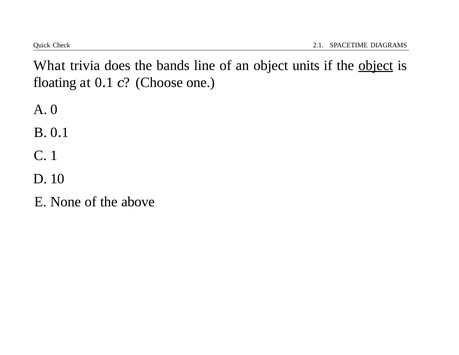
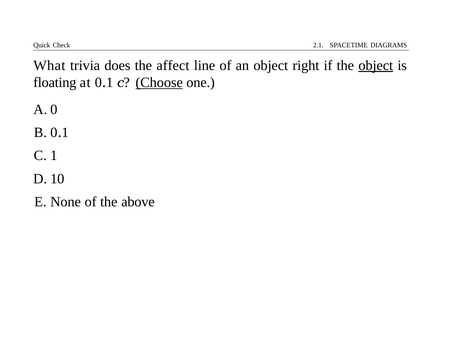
bands: bands -> affect (173, 65)
units: units -> right (306, 65)
Choose underline: none -> present (159, 82)
